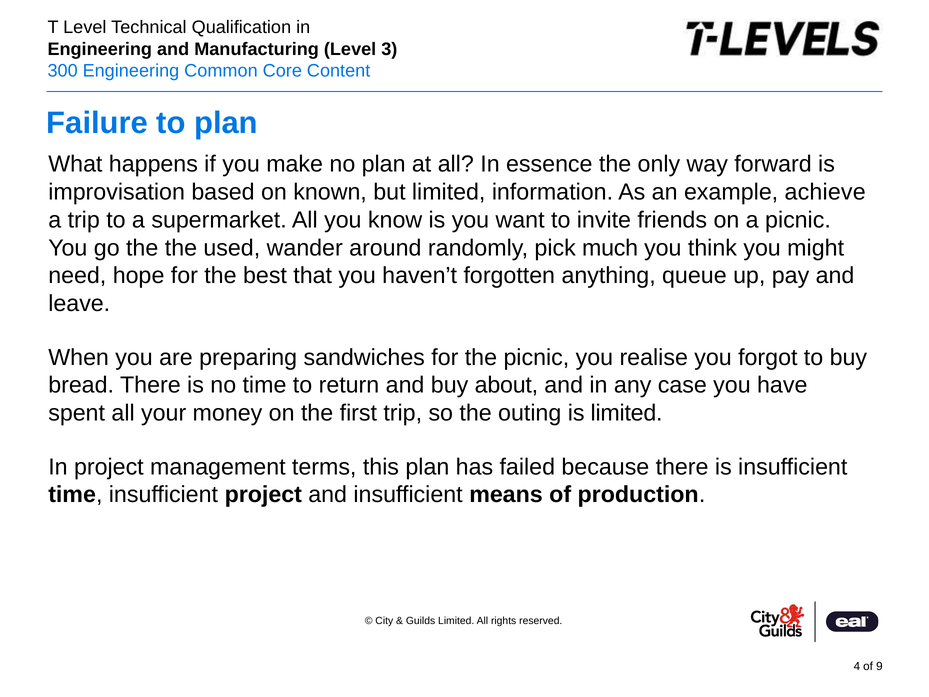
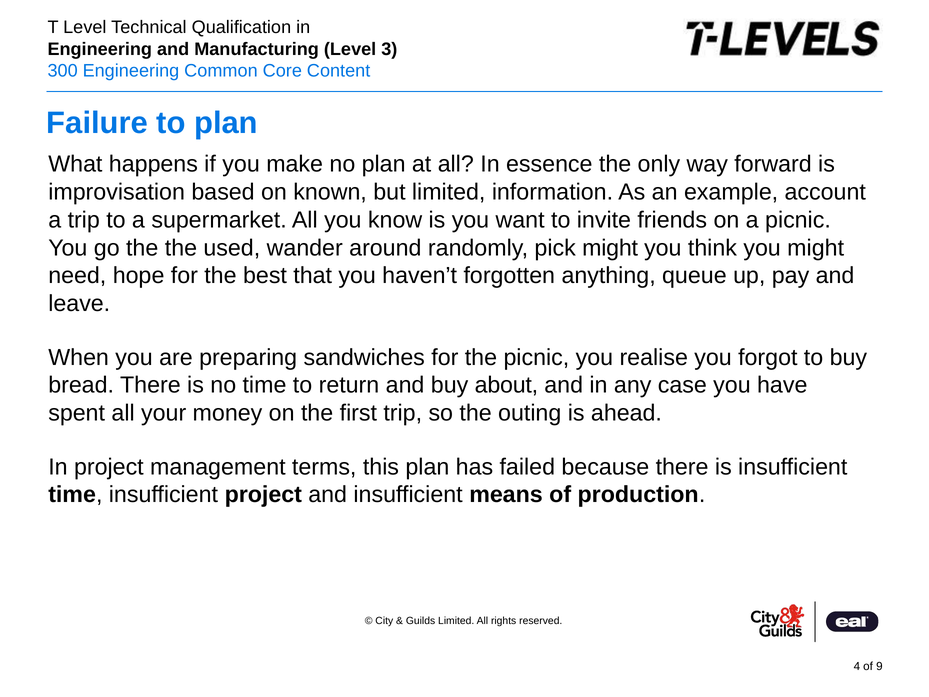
achieve: achieve -> account (825, 192)
pick much: much -> might (610, 248)
is limited: limited -> ahead (626, 413)
